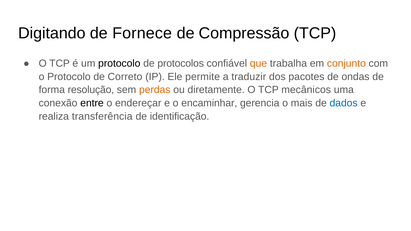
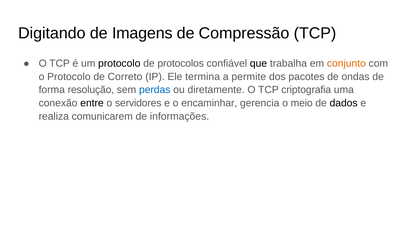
Fornece: Fornece -> Imagens (142, 33)
que colour: orange -> black (258, 64)
permite: permite -> termina (203, 77)
traduzir: traduzir -> permite (249, 77)
perdas colour: orange -> blue (155, 90)
mecânicos: mecânicos -> criptografia (306, 90)
endereçar: endereçar -> servidores (138, 103)
mais: mais -> meio (302, 103)
dados colour: blue -> black (344, 103)
transferência: transferência -> comunicarem (102, 116)
identificação: identificação -> informações (180, 116)
